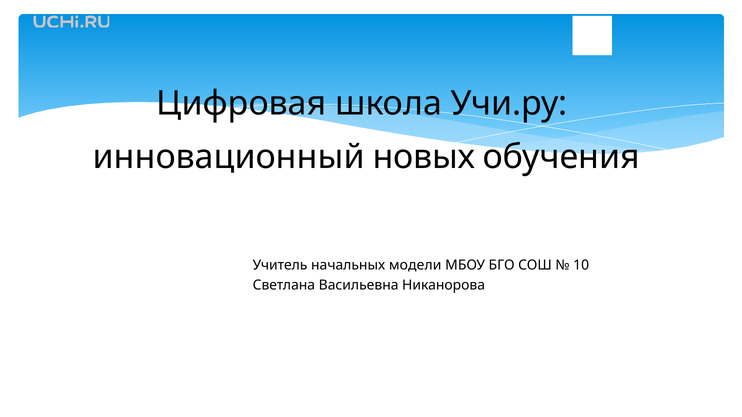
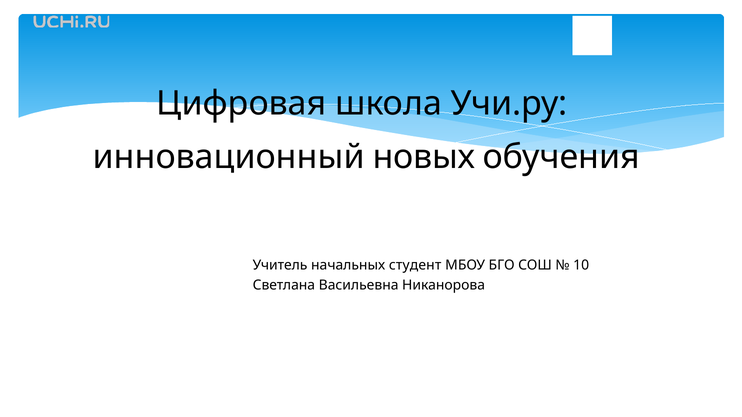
модели: модели -> студент (415, 265)
